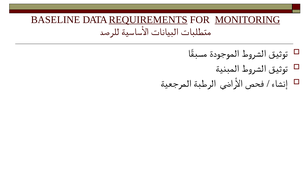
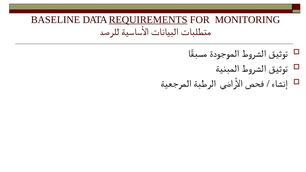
MONITORING underline: present -> none (248, 20)
